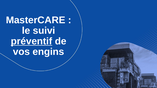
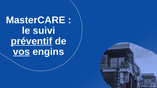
vos underline: none -> present (21, 52)
